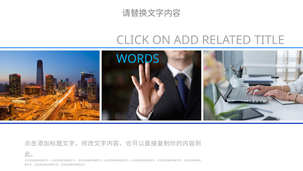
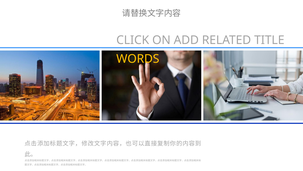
WORDS colour: light blue -> yellow (138, 59)
